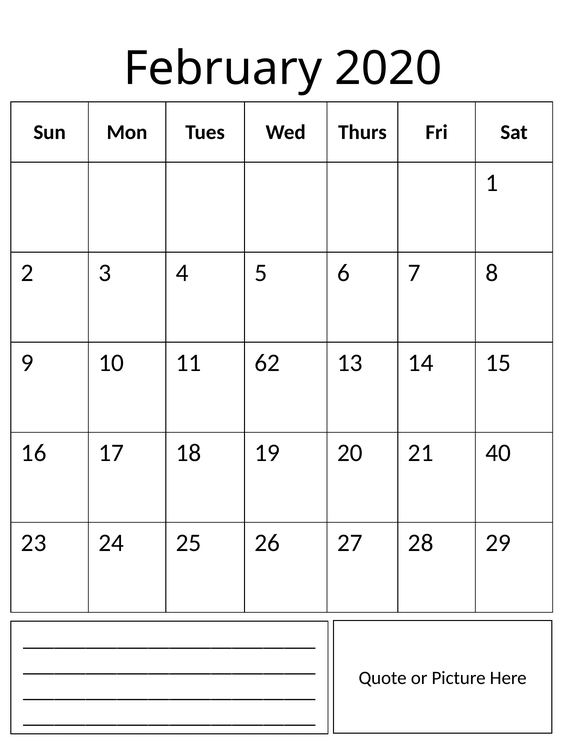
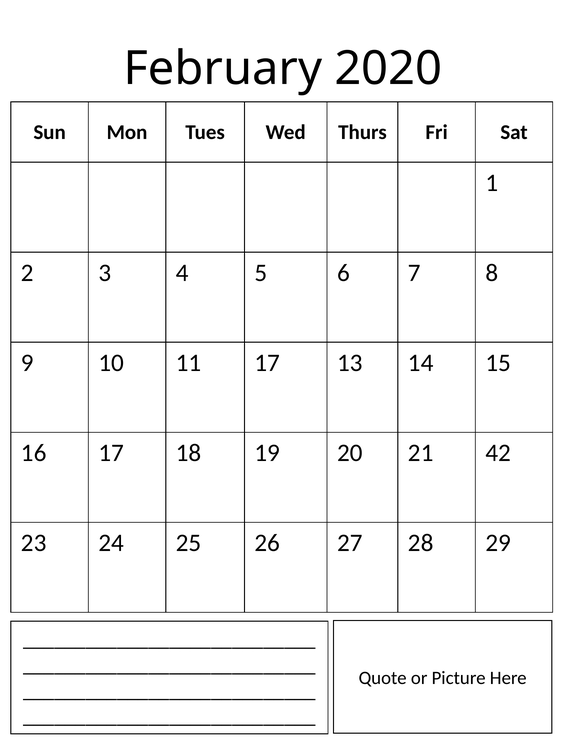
11 62: 62 -> 17 (267, 363)
40: 40 -> 42 (498, 453)
